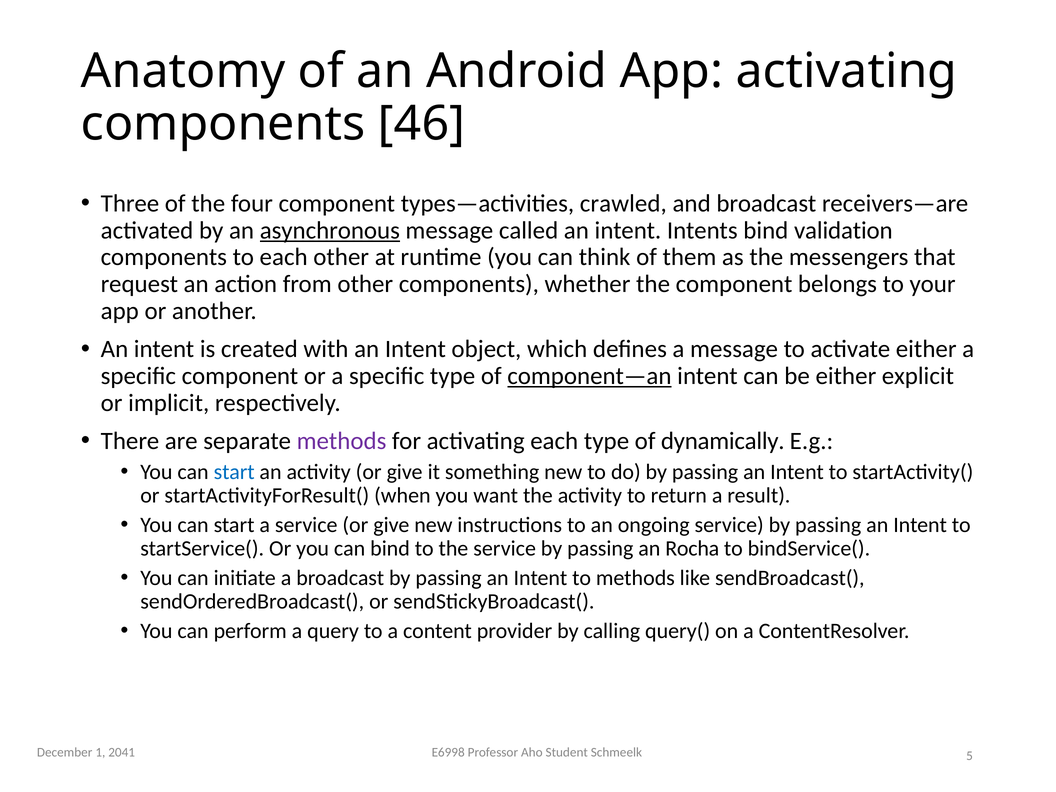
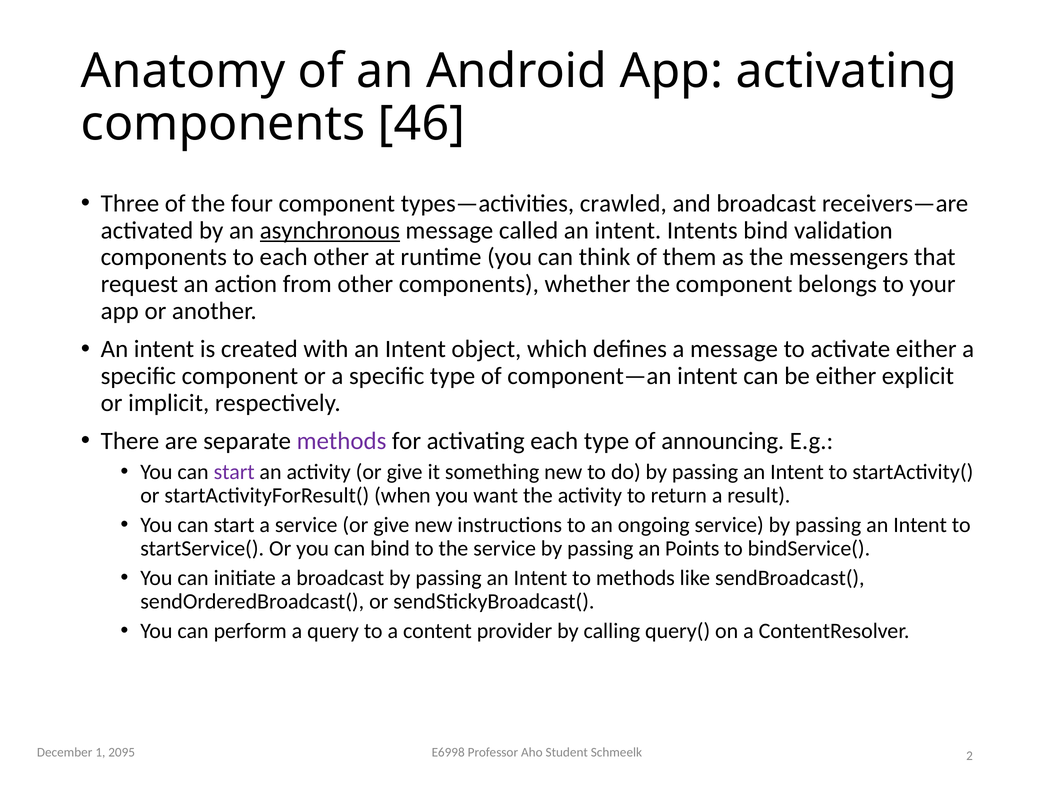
component—an underline: present -> none (589, 376)
dynamically: dynamically -> announcing (723, 441)
start colour: blue -> purple (234, 472)
Rocha: Rocha -> Points (692, 549)
2041: 2041 -> 2095 (122, 752)
5: 5 -> 2 (970, 756)
